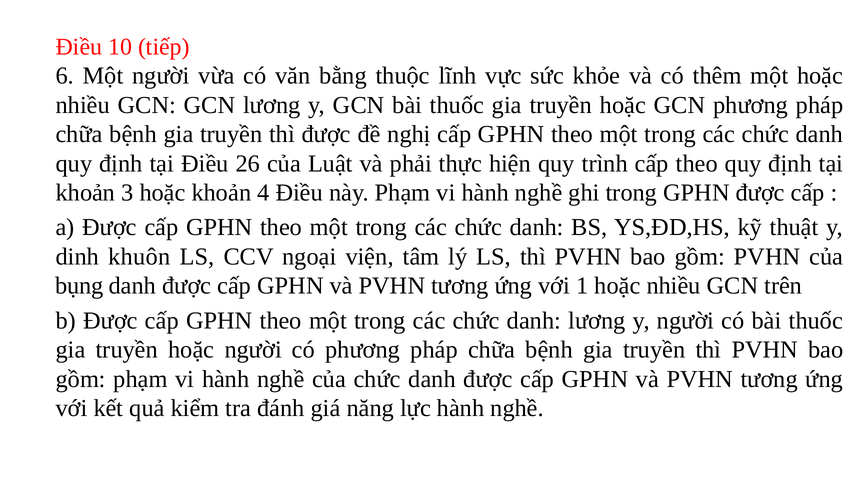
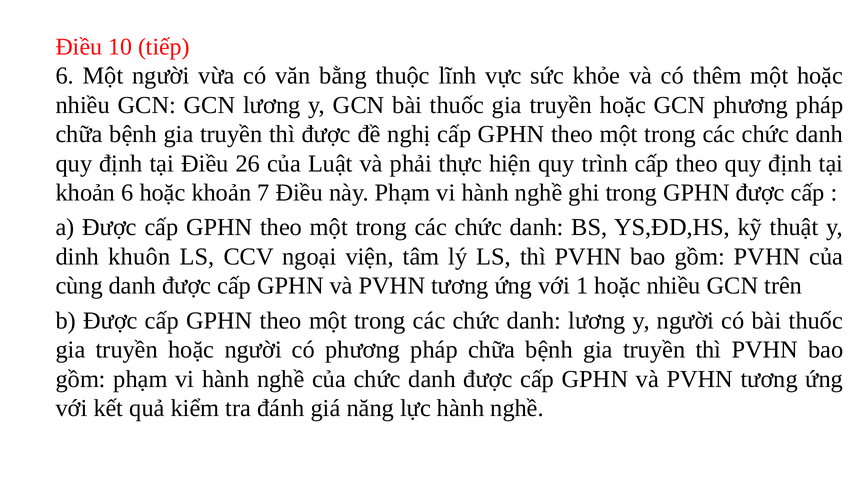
khoản 3: 3 -> 6 (127, 193)
4: 4 -> 7 (263, 193)
bụng: bụng -> cùng (79, 286)
